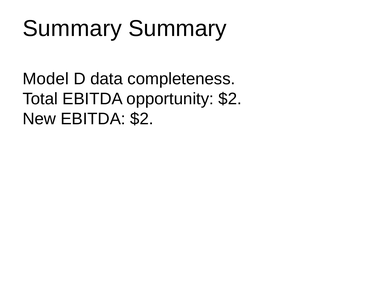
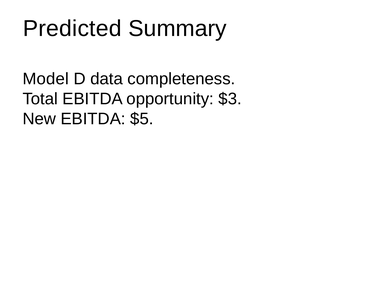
Summary: Summary -> Predicted (72, 29)
opportunity $2: $2 -> $3 (230, 99)
EBITDA $2: $2 -> $5 (142, 119)
